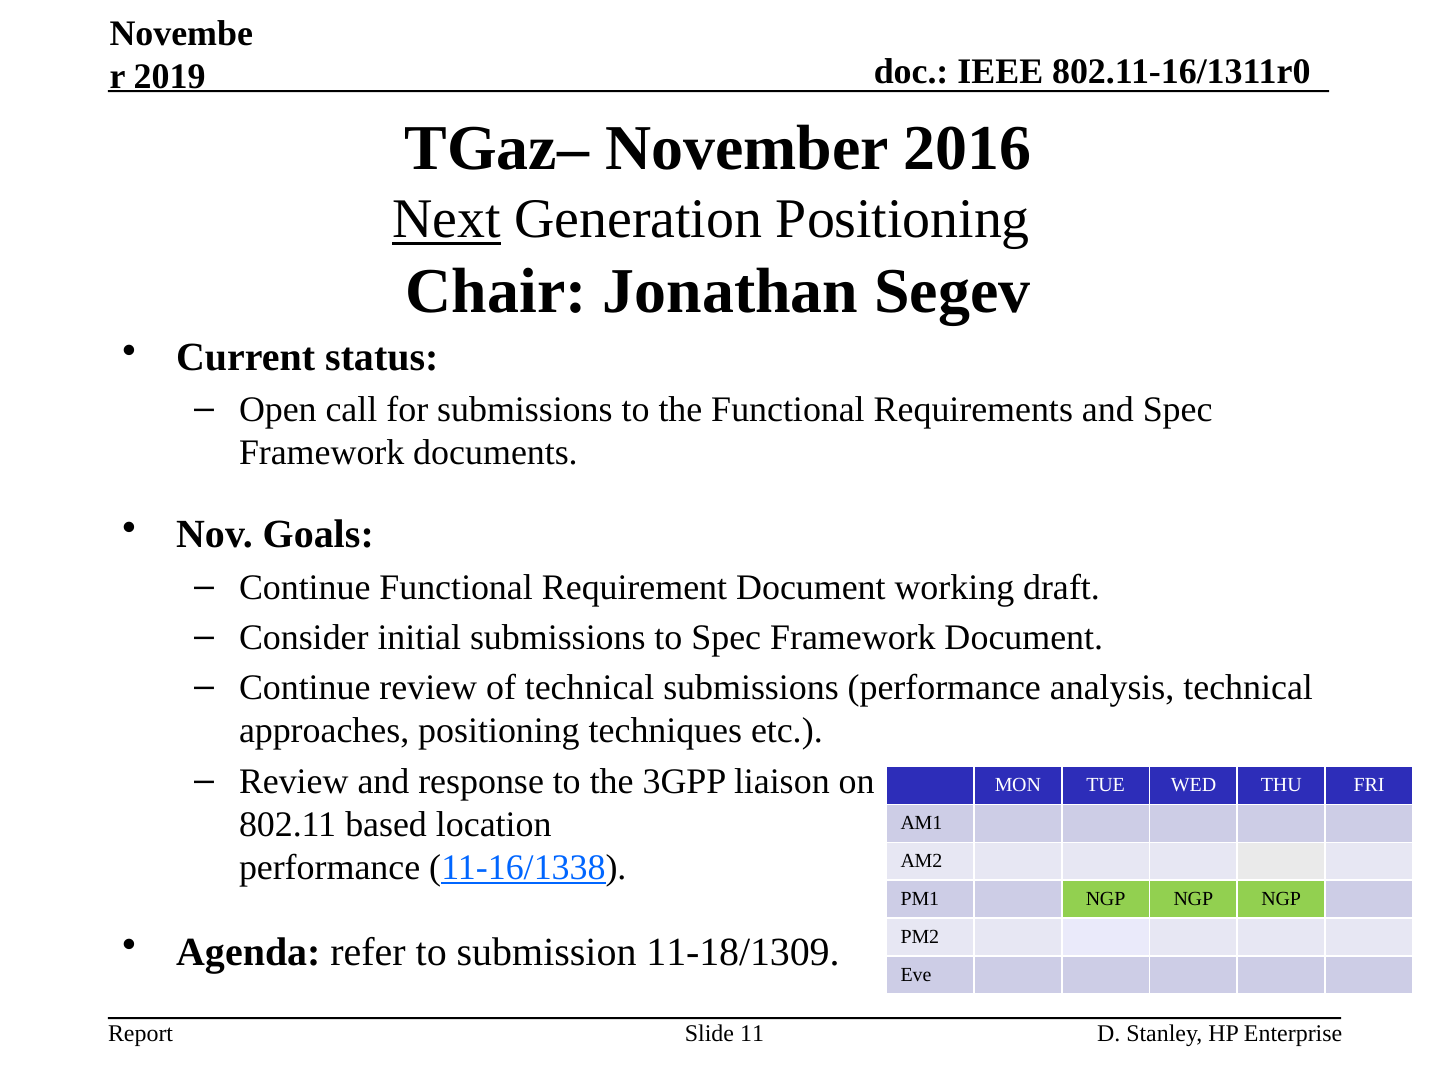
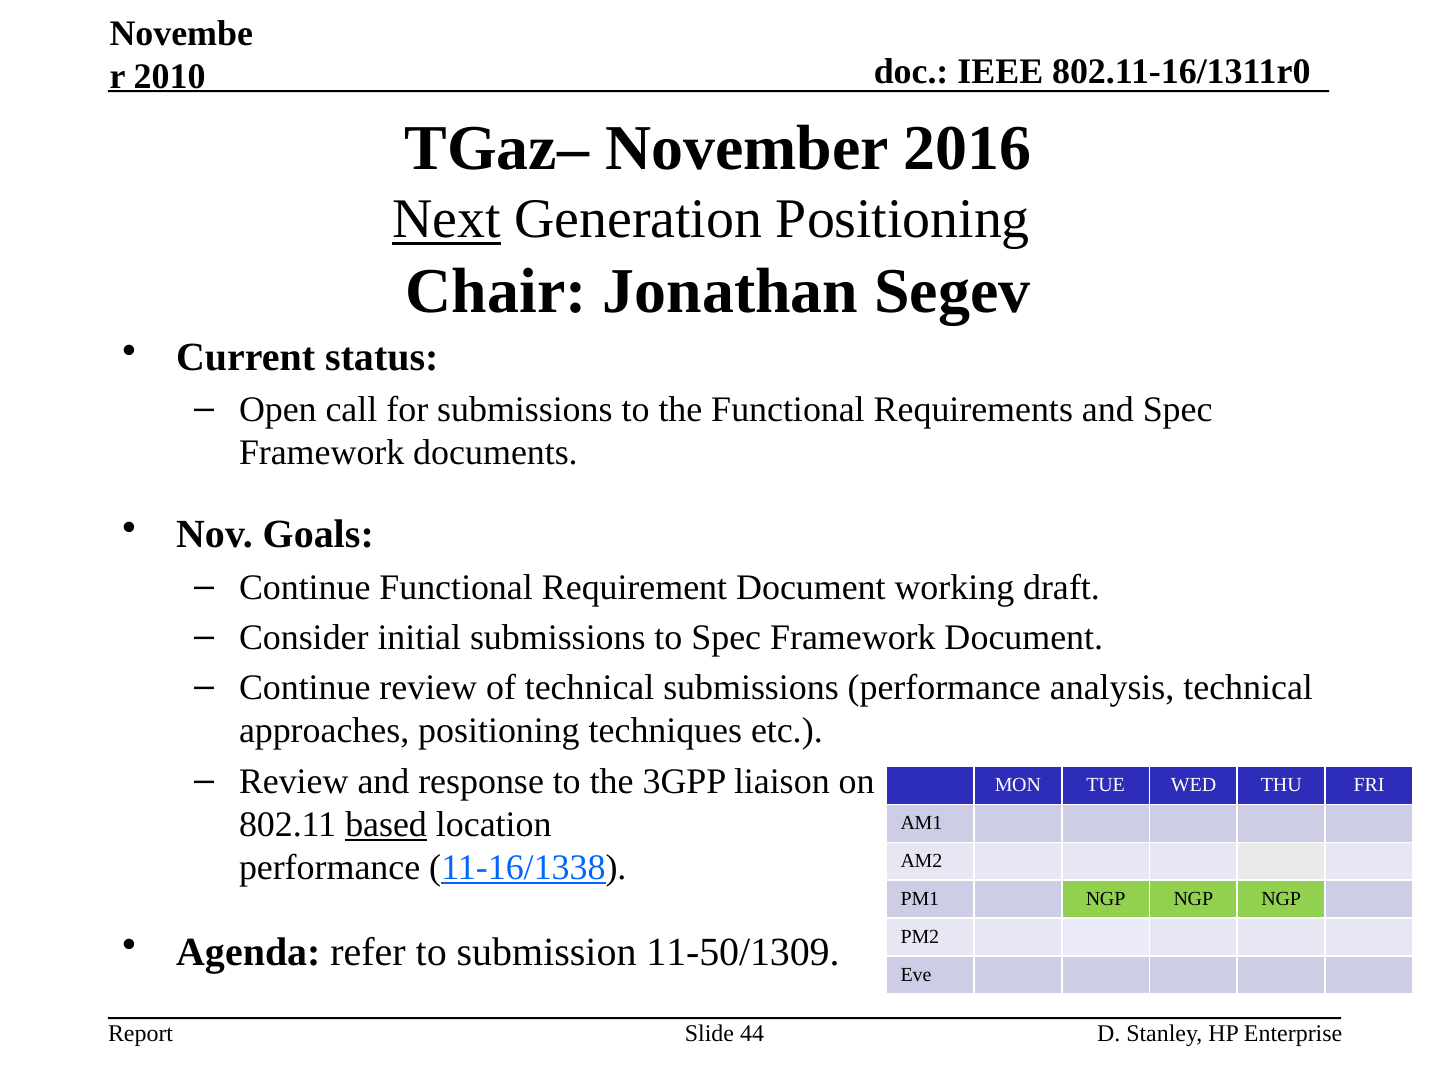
2019: 2019 -> 2010 (170, 77)
based underline: none -> present (386, 824)
11-18/1309: 11-18/1309 -> 11-50/1309 (743, 952)
11: 11 -> 44 (752, 1034)
